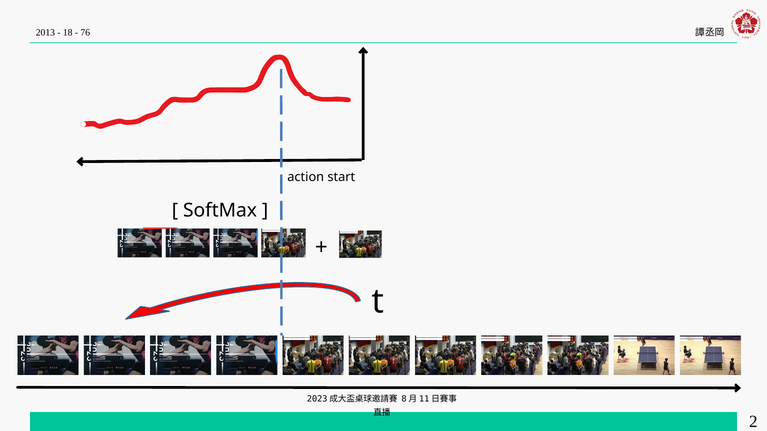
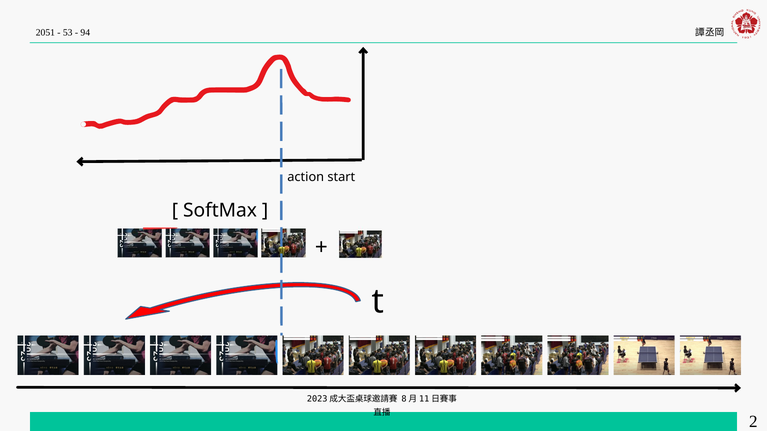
2013: 2013 -> 2051 (45, 33)
18: 18 -> 53 (68, 33)
76: 76 -> 94 (85, 33)
